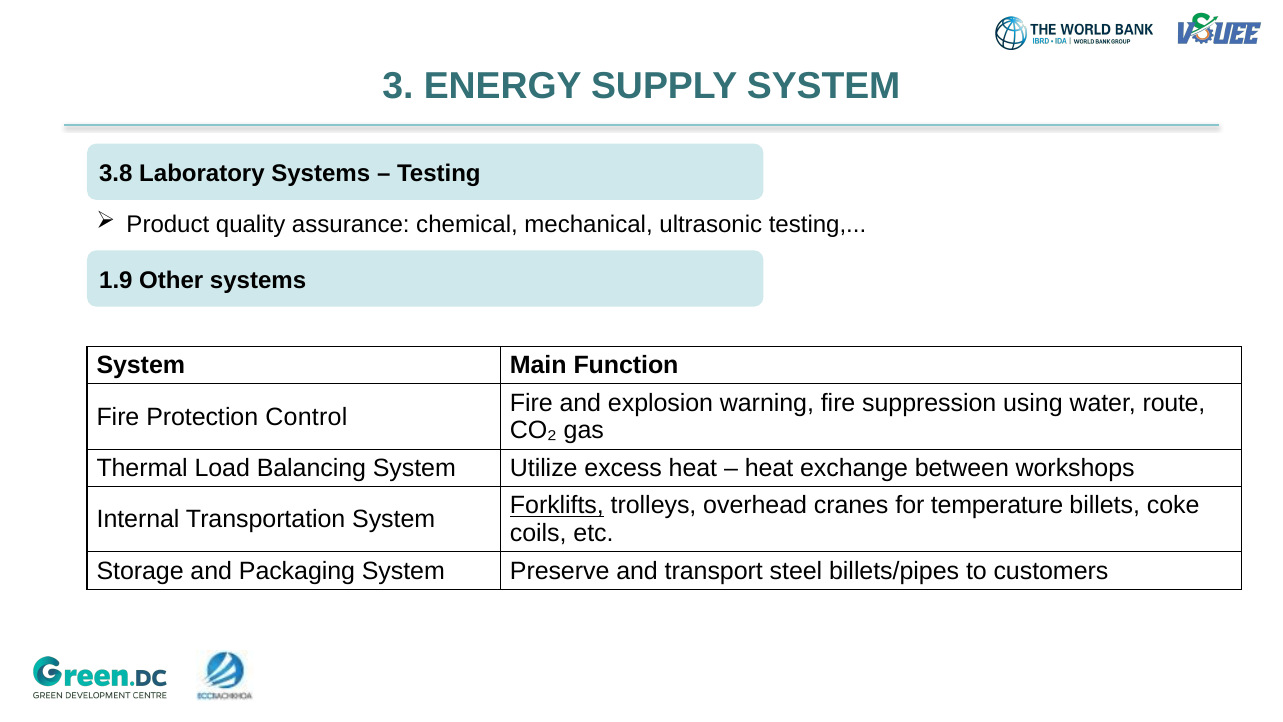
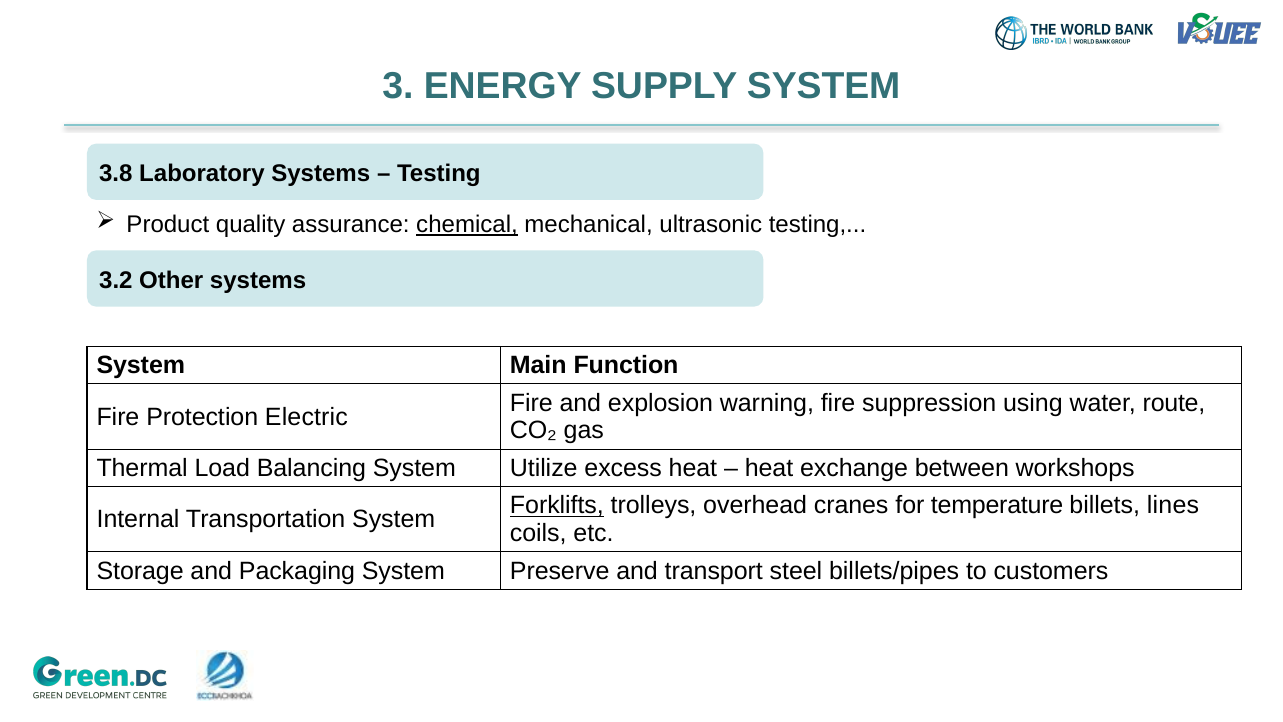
chemical underline: none -> present (467, 225)
1.9: 1.9 -> 3.2 (116, 280)
Control: Control -> Electric (306, 417)
coke: coke -> lines (1173, 505)
